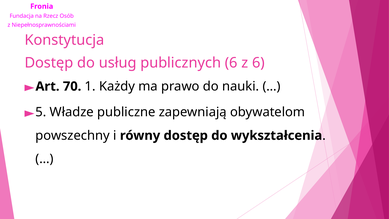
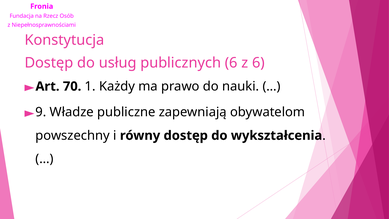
5: 5 -> 9 (41, 112)
